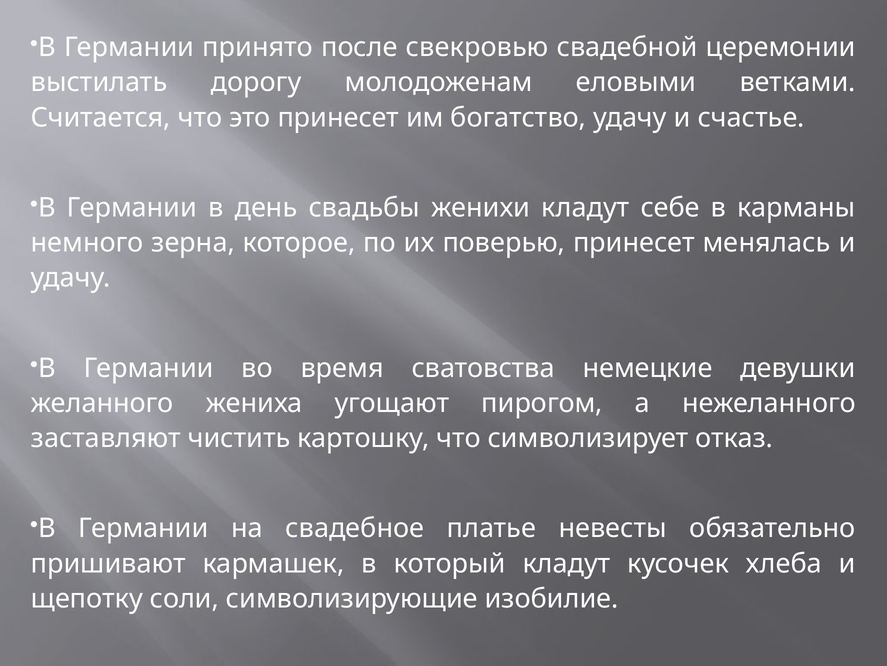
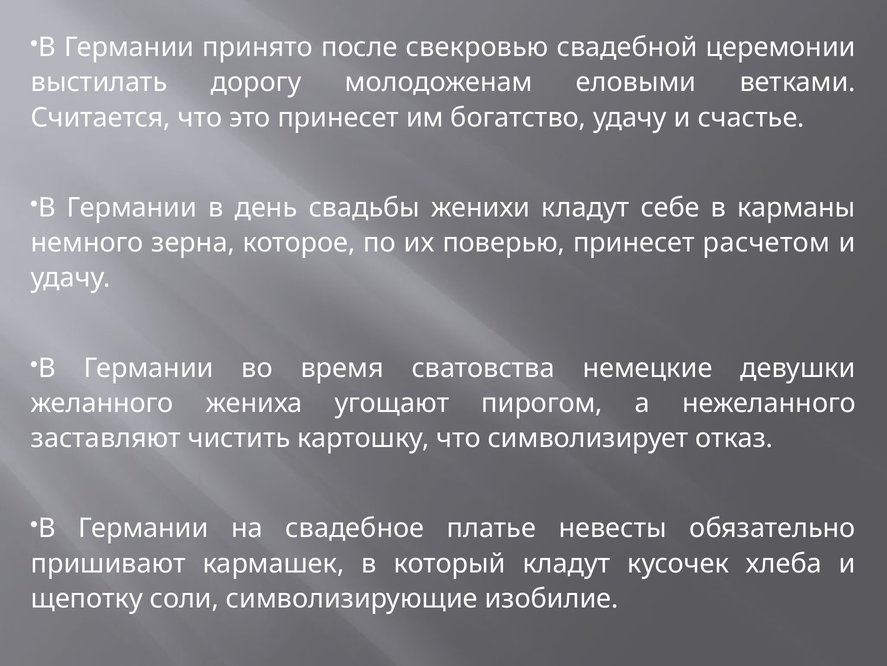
менялась: менялась -> расчетом (767, 243)
